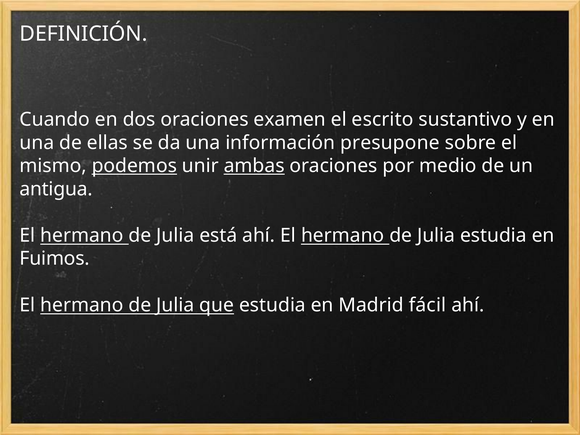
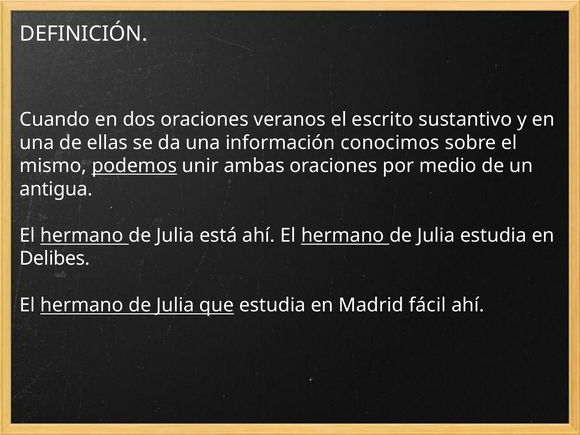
examen: examen -> veranos (290, 120)
presupone: presupone -> conocimos (390, 143)
ambas underline: present -> none (254, 166)
Fuimos: Fuimos -> Delibes (55, 259)
